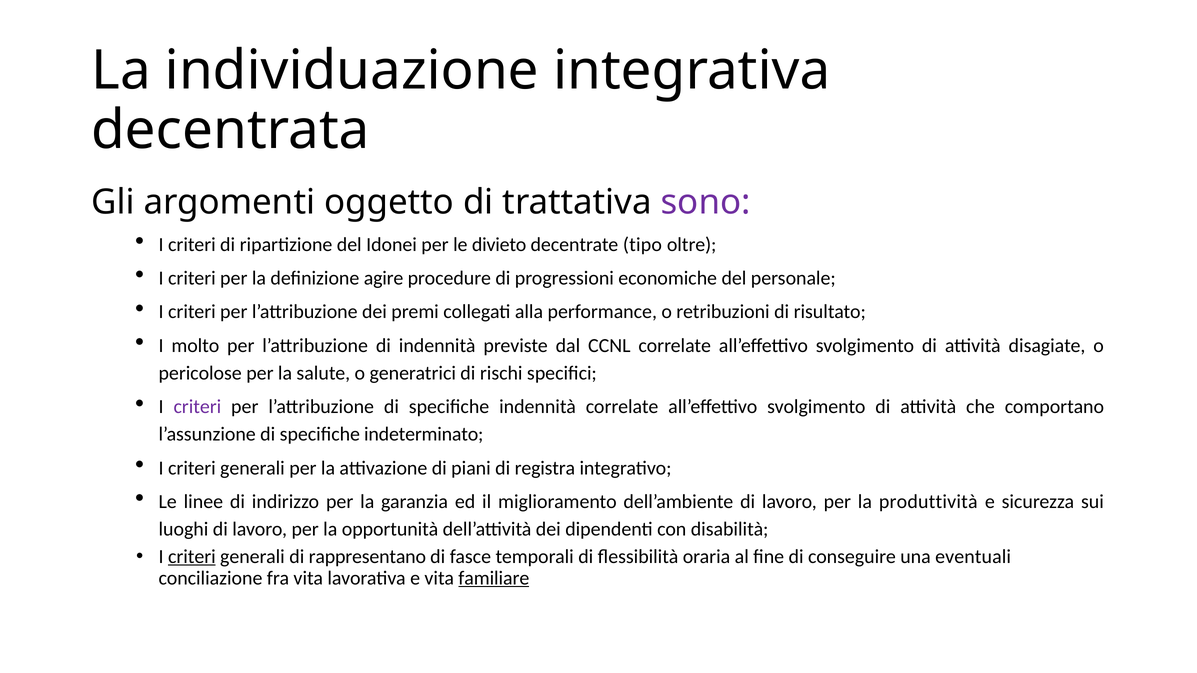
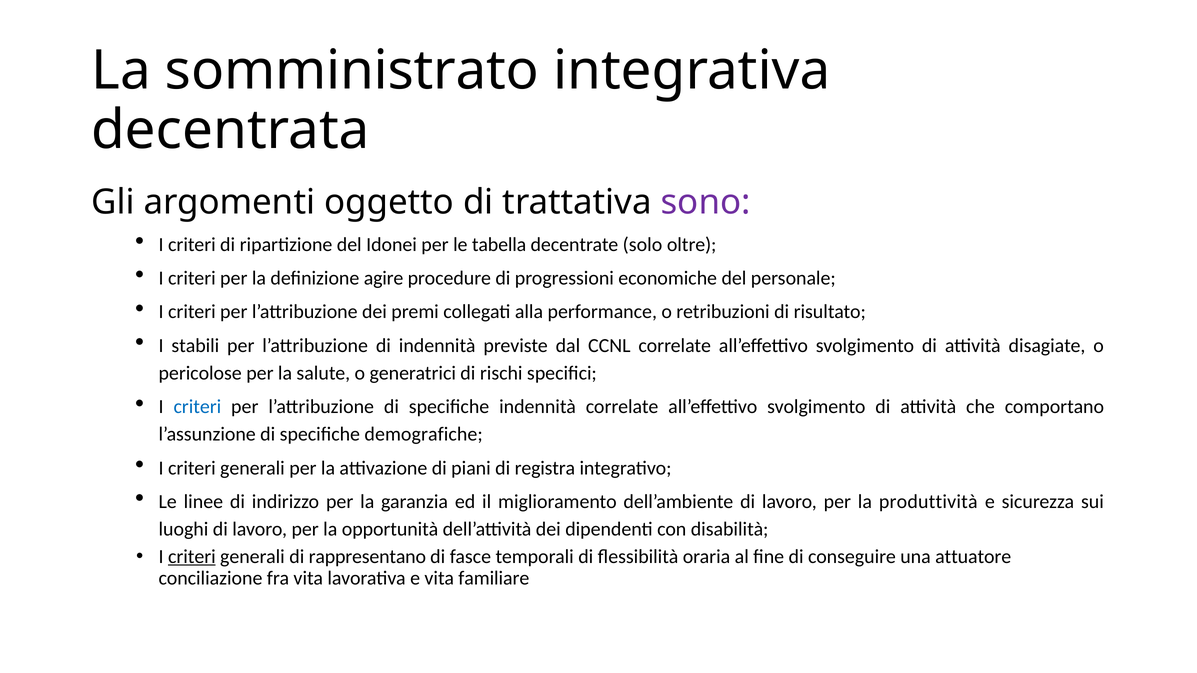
individuazione: individuazione -> somministrato (352, 71)
divieto: divieto -> tabella (499, 245)
tipo: tipo -> solo (643, 245)
molto: molto -> stabili (195, 346)
criteri colour: purple -> blue (197, 407)
indeterminato: indeterminato -> demografiche (424, 434)
eventuali: eventuali -> attuatore (973, 557)
familiare underline: present -> none (494, 578)
